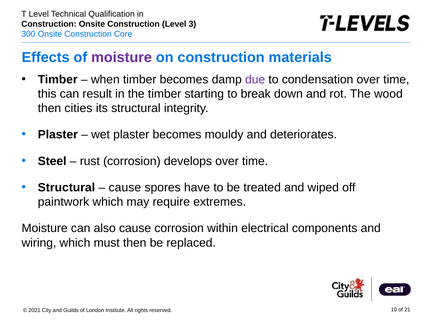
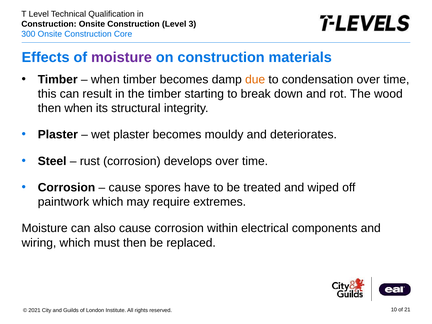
due colour: purple -> orange (255, 79)
then cities: cities -> when (79, 108)
Structural: Structural -> Corrosion (67, 188)
